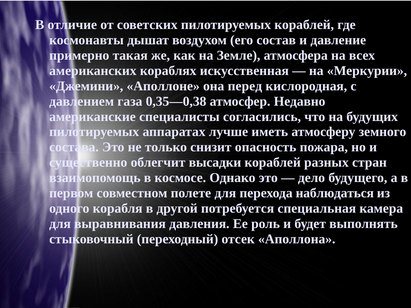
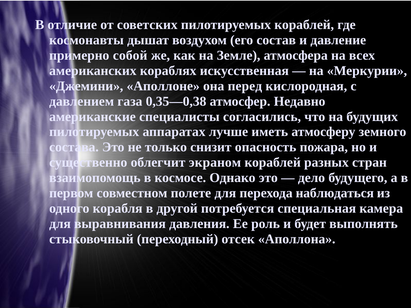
такая: такая -> собой (130, 55)
высадки: высадки -> экраном (215, 163)
